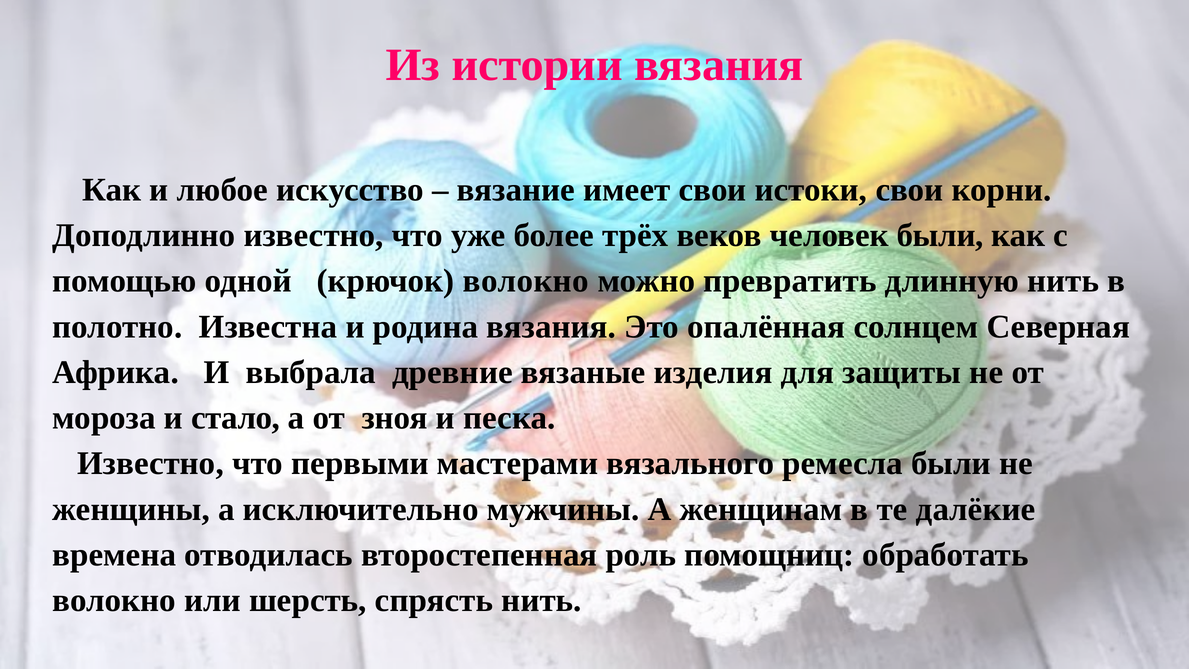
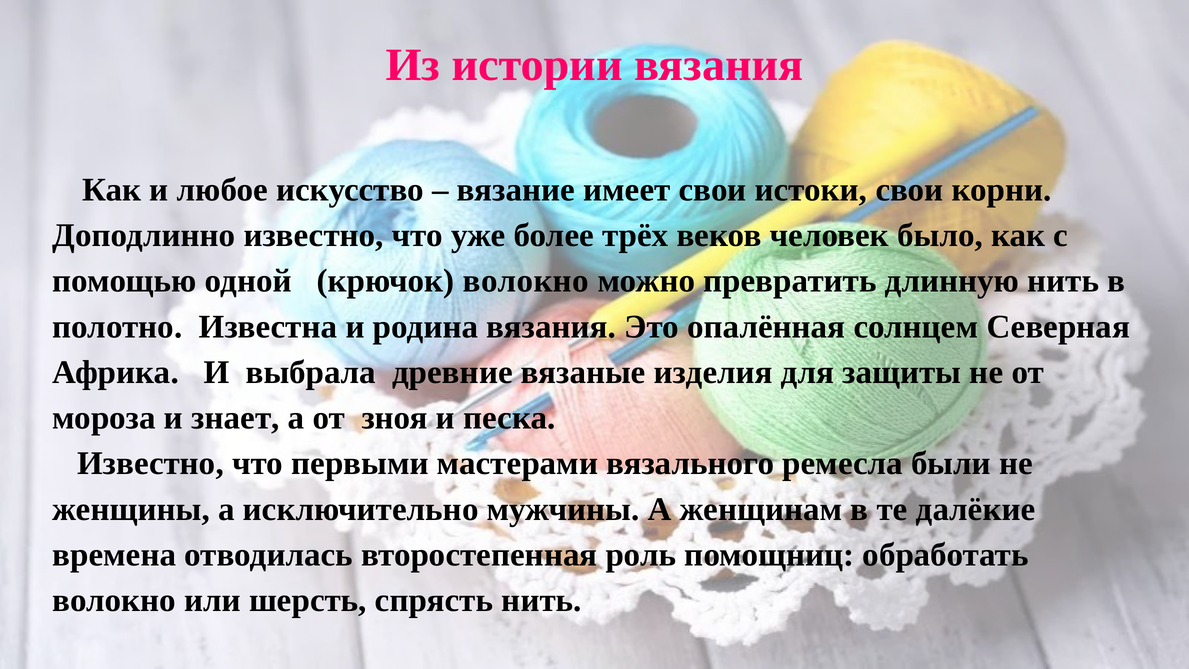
человек были: были -> было (940, 235)
стало: стало -> знает (235, 418)
